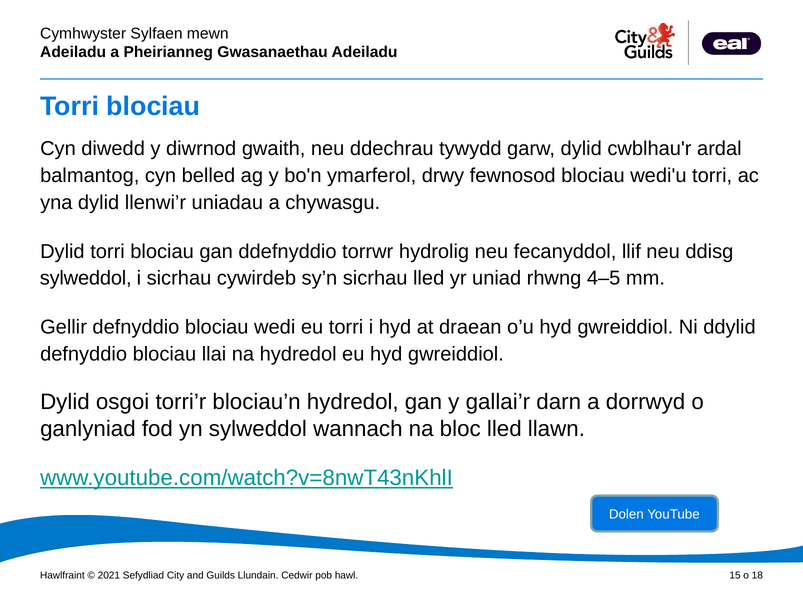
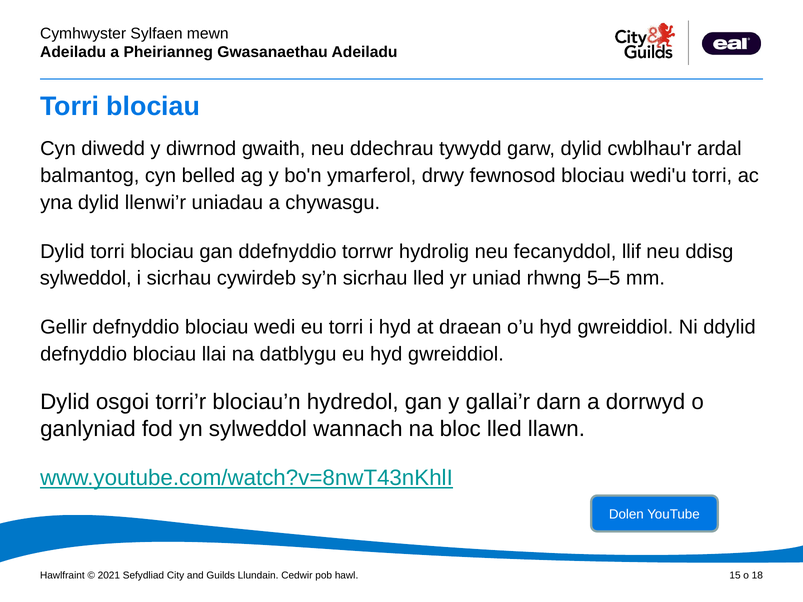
4–5: 4–5 -> 5–5 (604, 278)
na hydredol: hydredol -> datblygu (298, 354)
